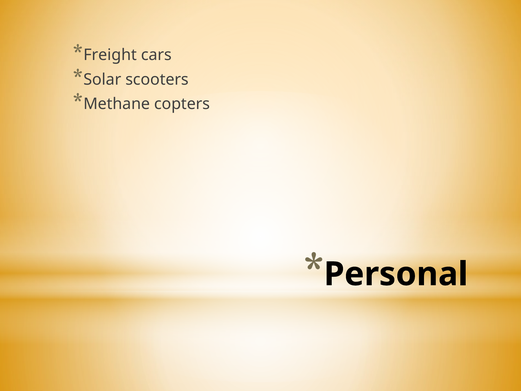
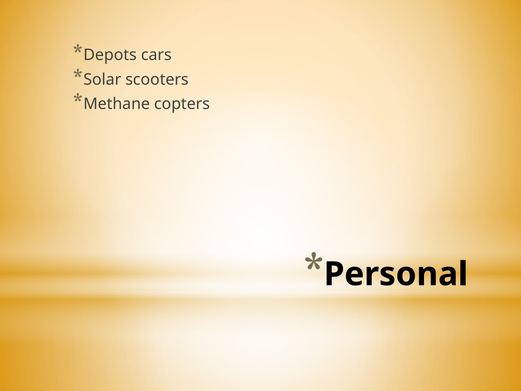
Freight: Freight -> Depots (110, 55)
